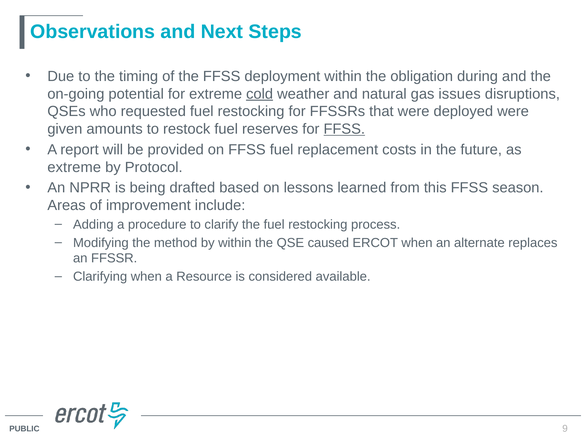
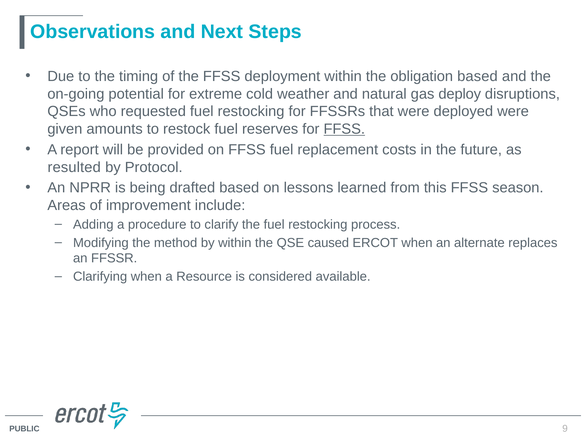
obligation during: during -> based (477, 76)
cold underline: present -> none (260, 94)
issues: issues -> deploy (460, 94)
extreme: extreme -> resulted (74, 167)
